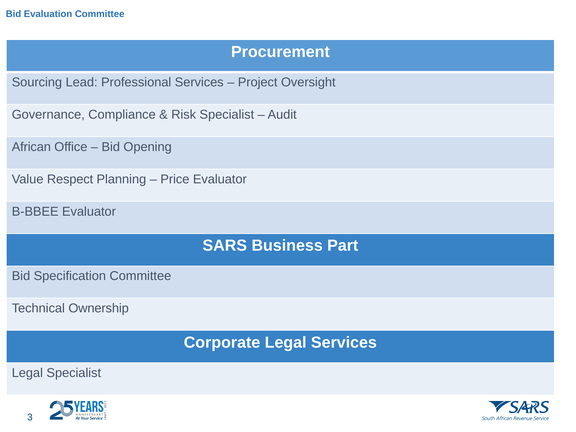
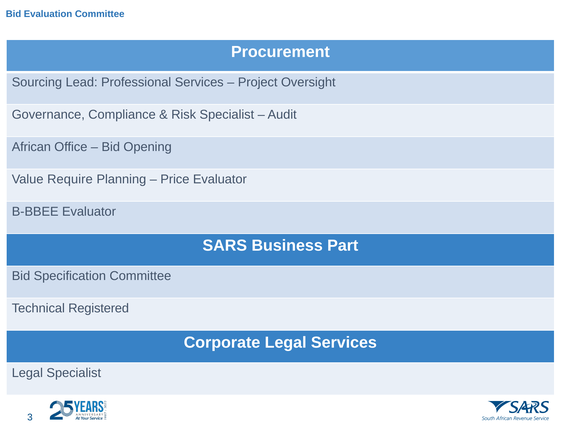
Respect: Respect -> Require (70, 179)
Ownership: Ownership -> Registered (99, 308)
